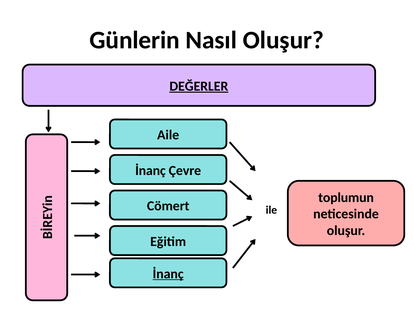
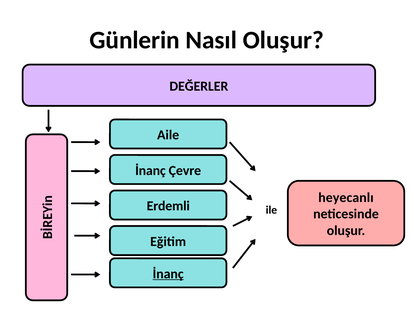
DEĞERLER underline: present -> none (199, 86)
toplumun: toplumun -> heyecanlı (346, 198)
Cömert: Cömert -> Erdemli (168, 206)
